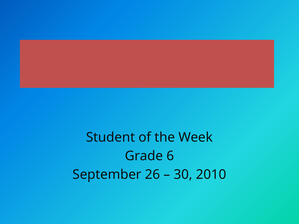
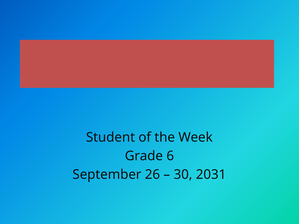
2010: 2010 -> 2031 (211, 175)
